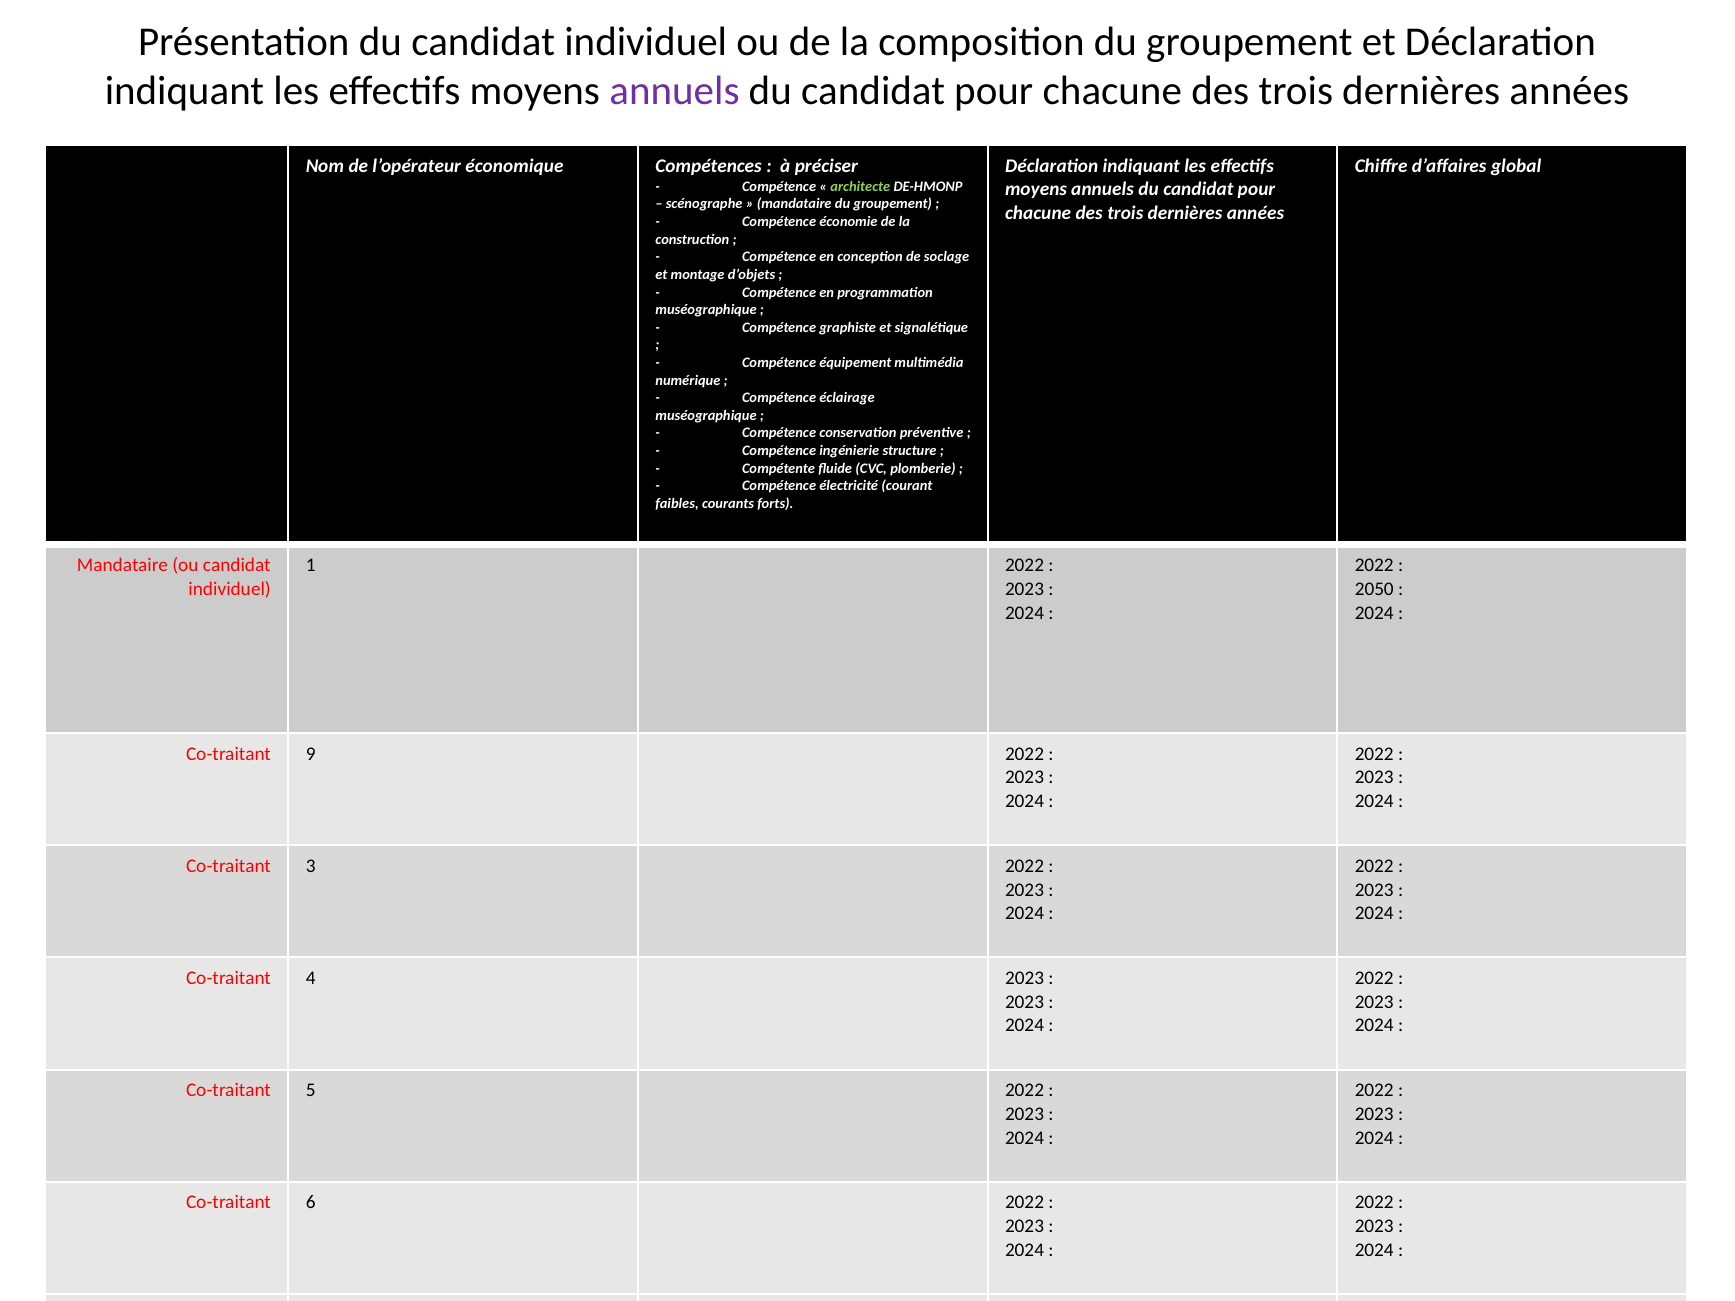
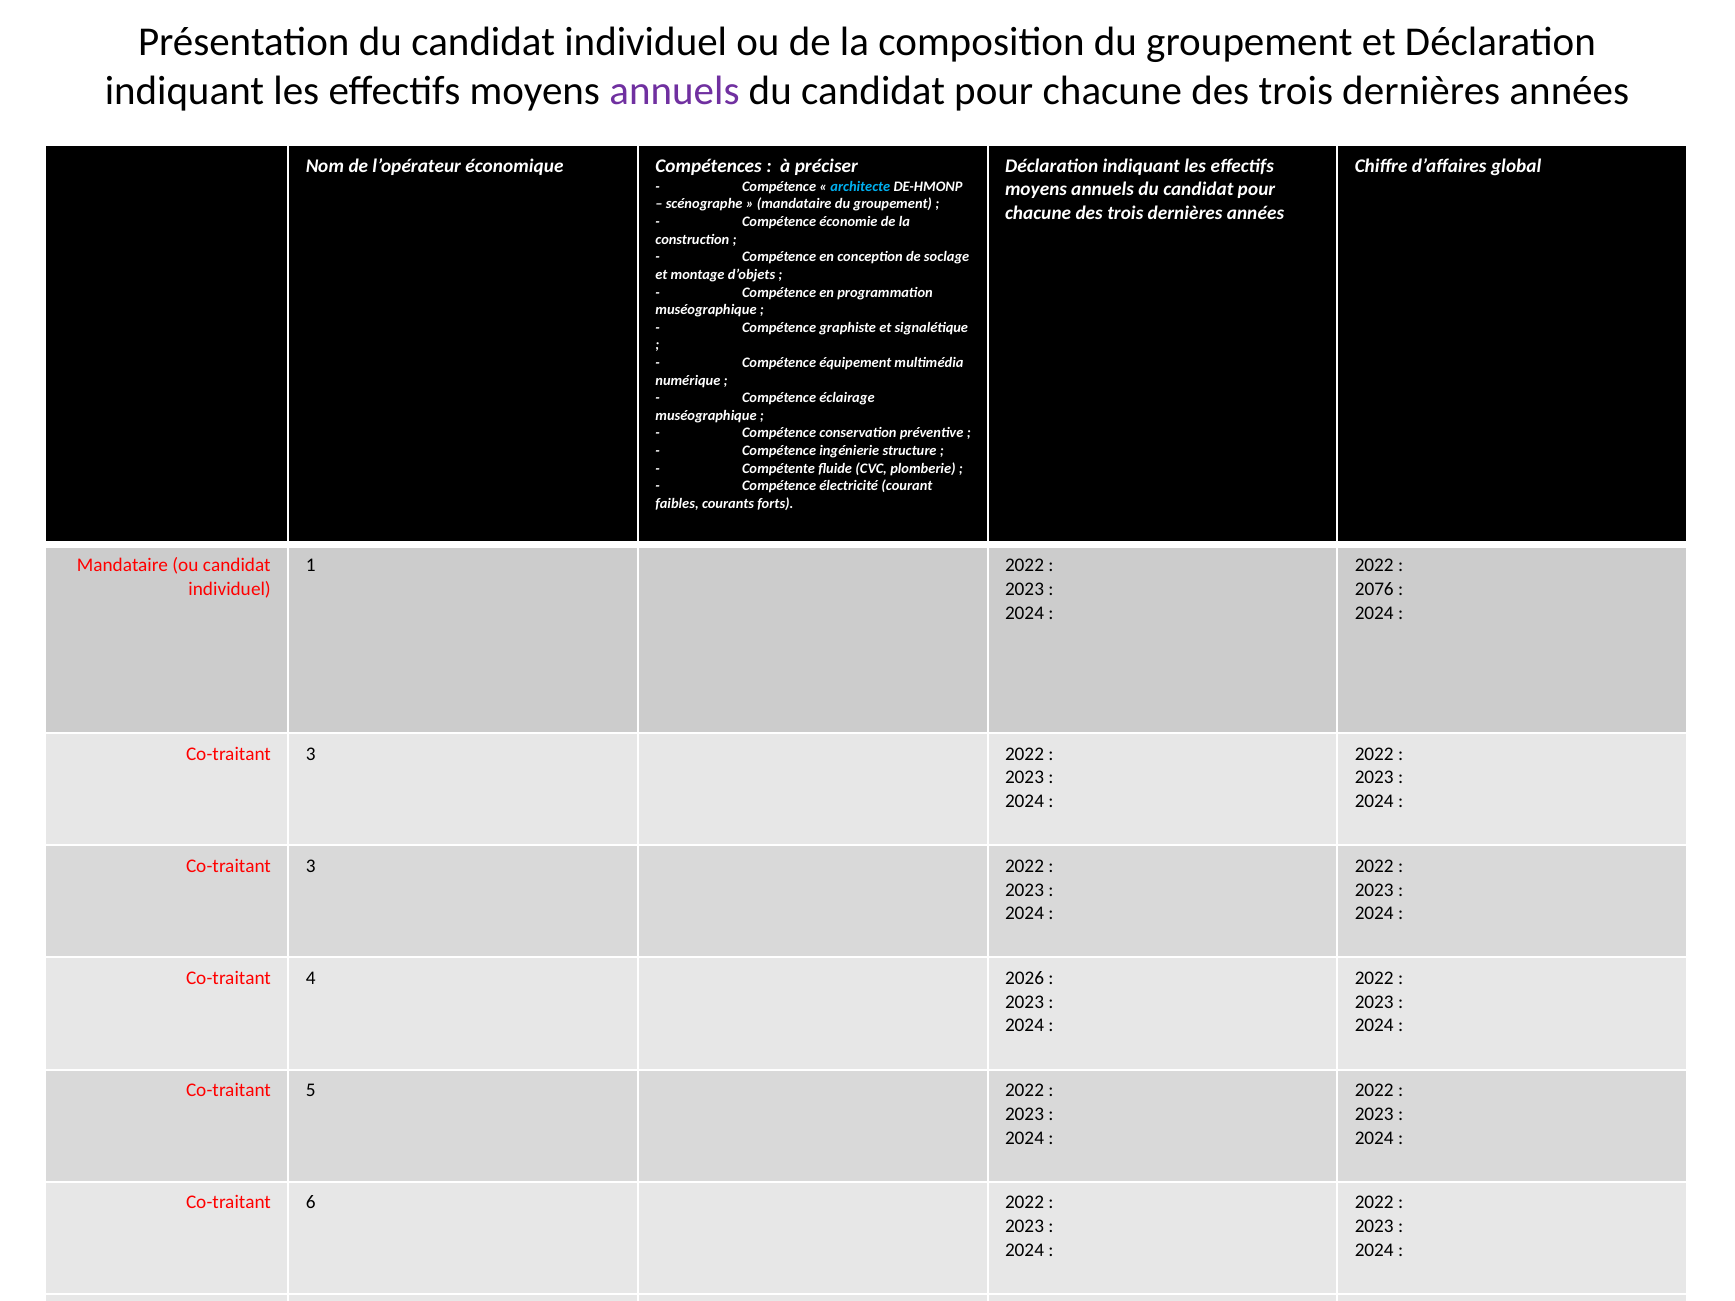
architecte colour: light green -> light blue (860, 187)
2050: 2050 -> 2076 (1374, 589)
9: 9 -> 3 (311, 754)
4 2023: 2023 -> 2026 (1025, 978)
